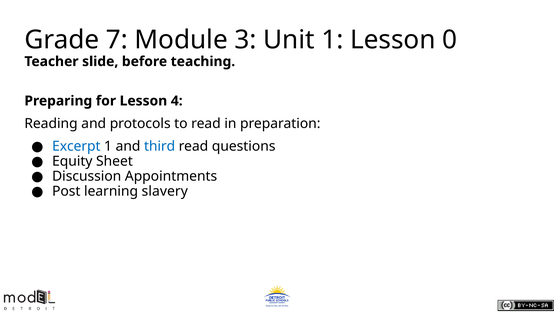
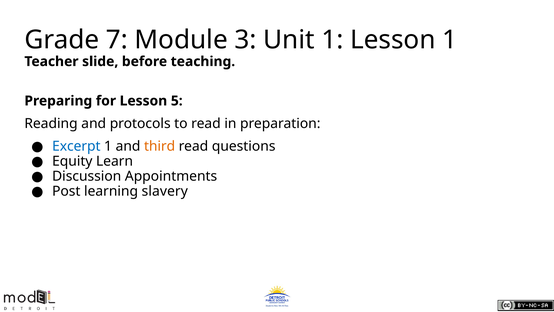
Lesson 0: 0 -> 1 (450, 40)
4: 4 -> 5 (177, 101)
third colour: blue -> orange (160, 146)
Sheet: Sheet -> Learn (115, 161)
